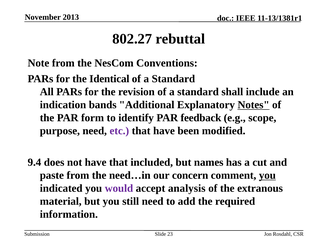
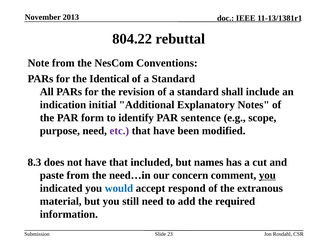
802.27: 802.27 -> 804.22 (132, 39)
bands: bands -> initial (103, 105)
Notes underline: present -> none (254, 105)
feedback: feedback -> sentence (201, 118)
9.4: 9.4 -> 8.3 (34, 162)
would colour: purple -> blue (119, 188)
analysis: analysis -> respond (187, 188)
